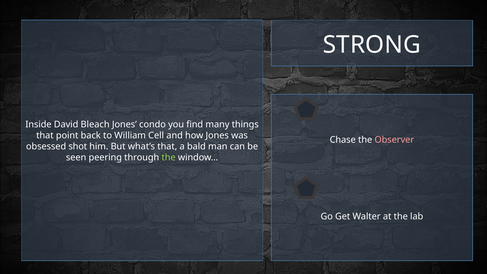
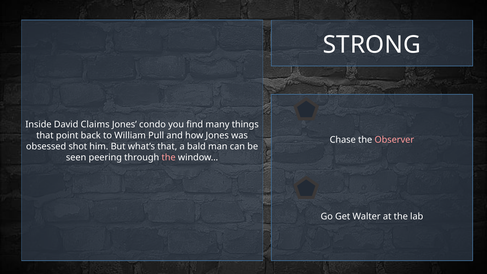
Bleach: Bleach -> Claims (95, 125)
Cell: Cell -> Pull (156, 136)
the colour: light green -> pink (169, 157)
